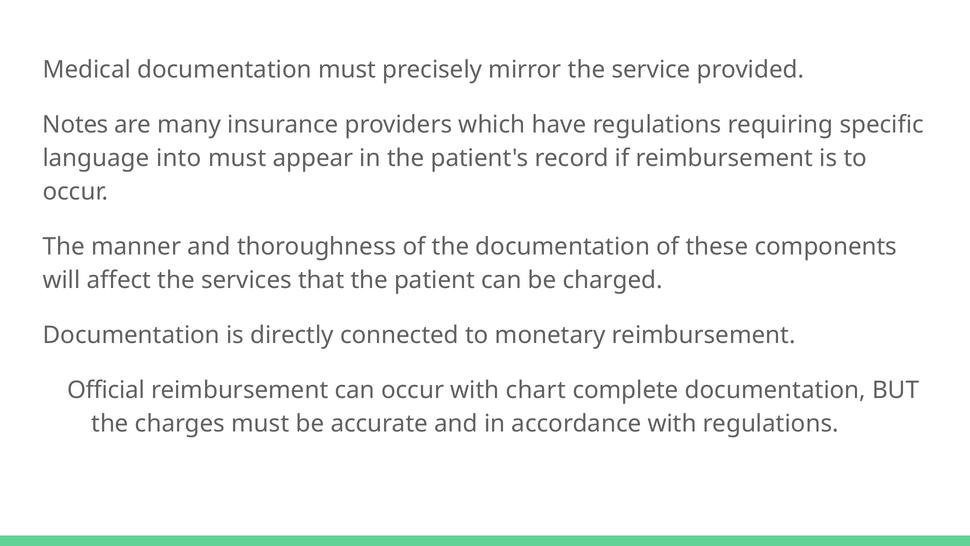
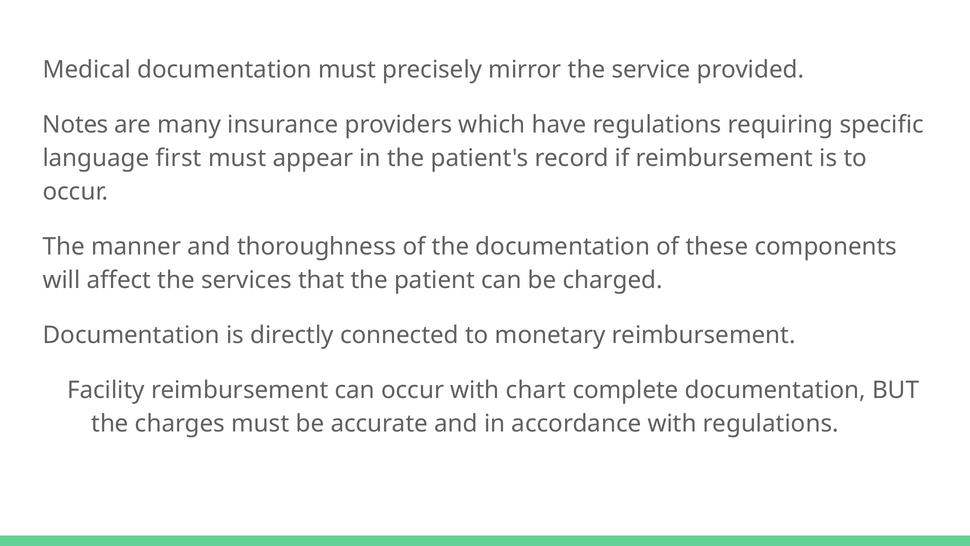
into: into -> first (179, 158)
Official: Official -> Facility (106, 390)
